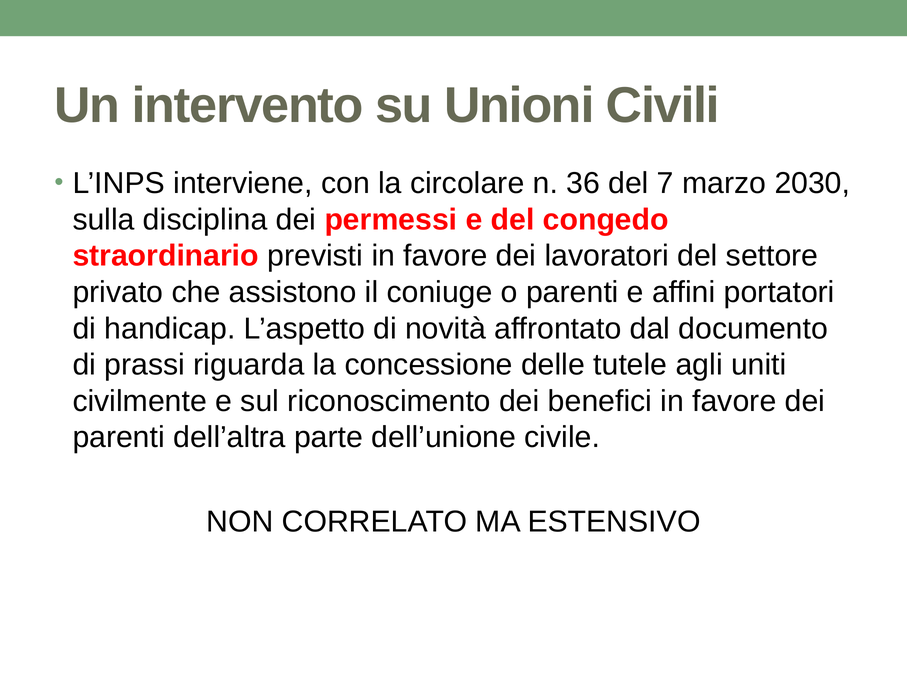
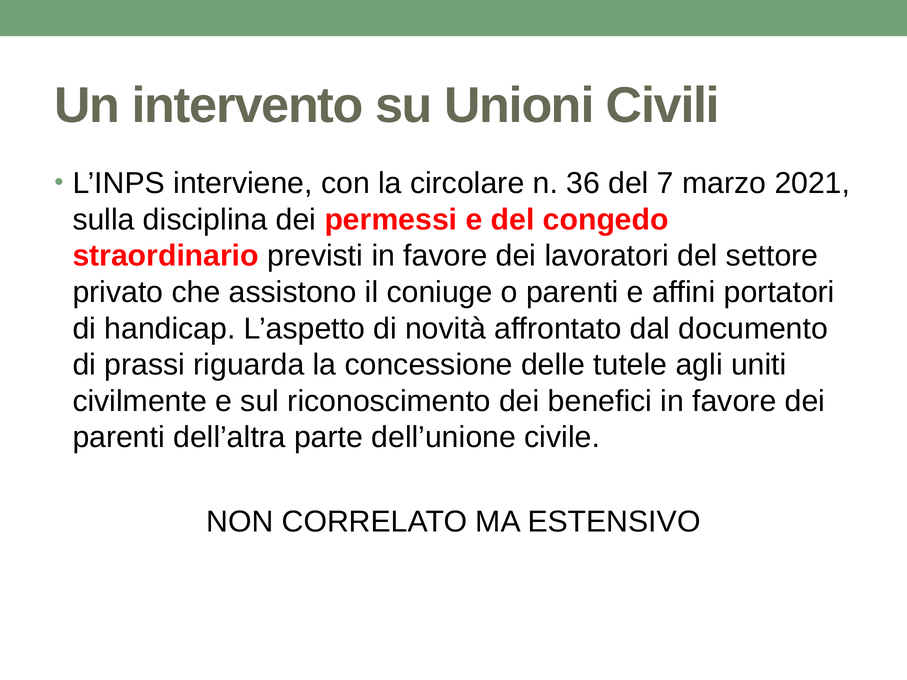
2030: 2030 -> 2021 (812, 184)
